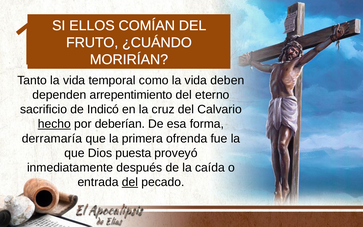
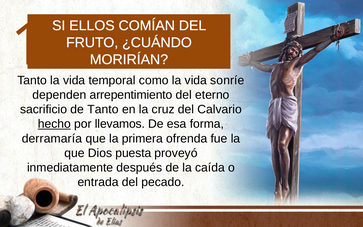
deben: deben -> sonríe (227, 80)
de Indicó: Indicó -> Tanto (103, 109)
deberían: deberían -> llevamos (120, 124)
del underline: present -> none (130, 182)
